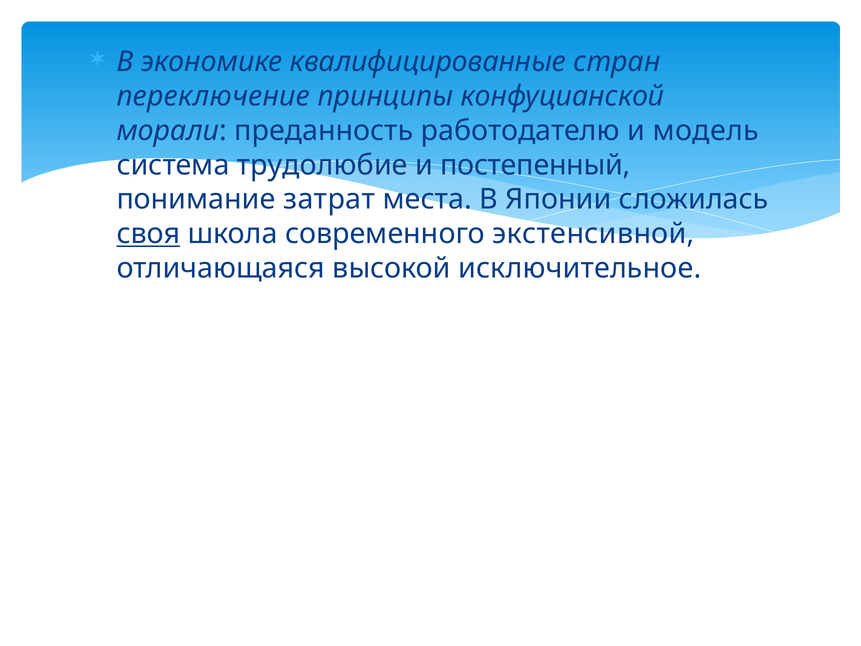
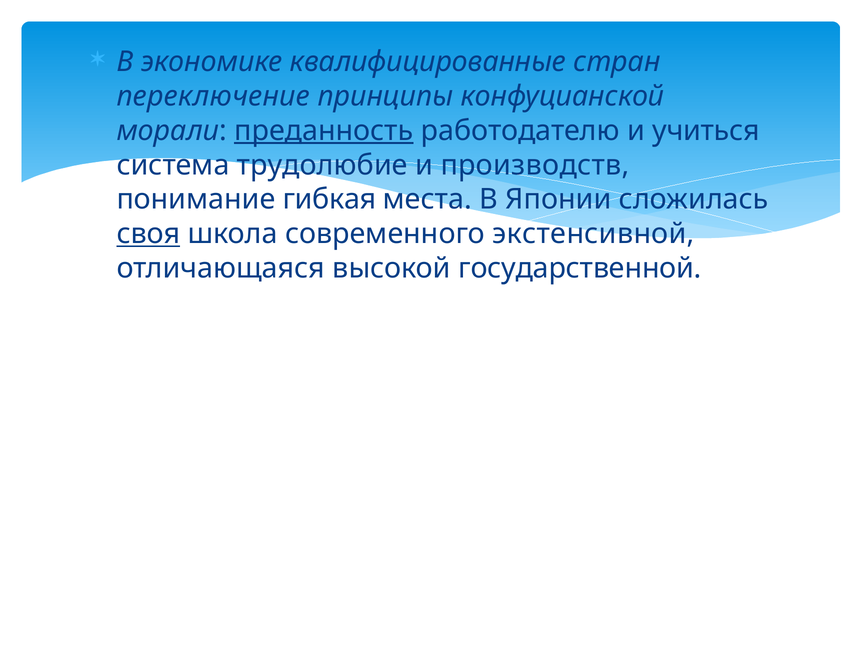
преданность underline: none -> present (324, 131)
модель: модель -> учиться (706, 131)
постепенный: постепенный -> производств (535, 165)
затрат: затрат -> гибкая (329, 199)
исключительное: исключительное -> государственной (580, 268)
